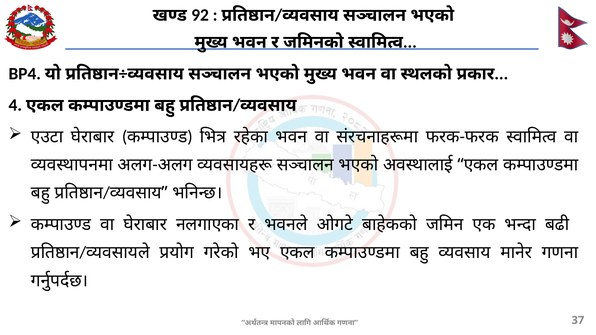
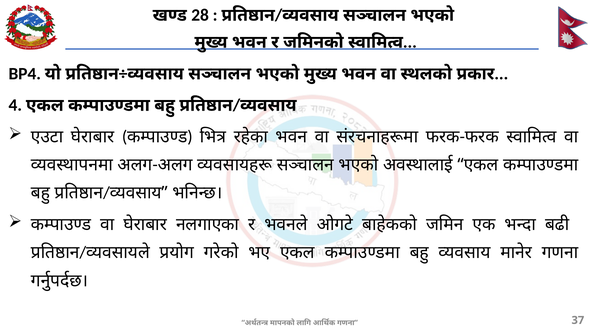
92: 92 -> 28 (200, 15)
